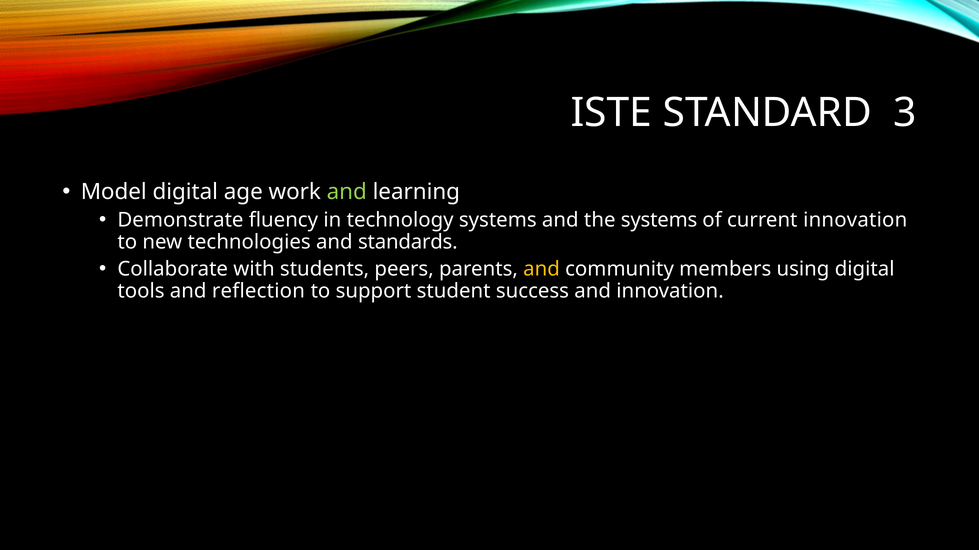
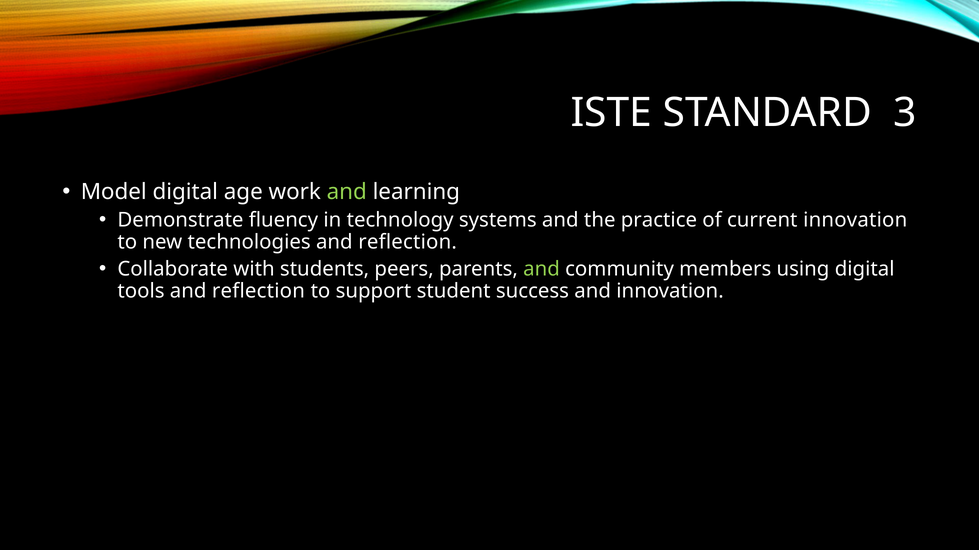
the systems: systems -> practice (659, 220)
technologies and standards: standards -> reflection (408, 242)
and colour: yellow -> light green (542, 269)
